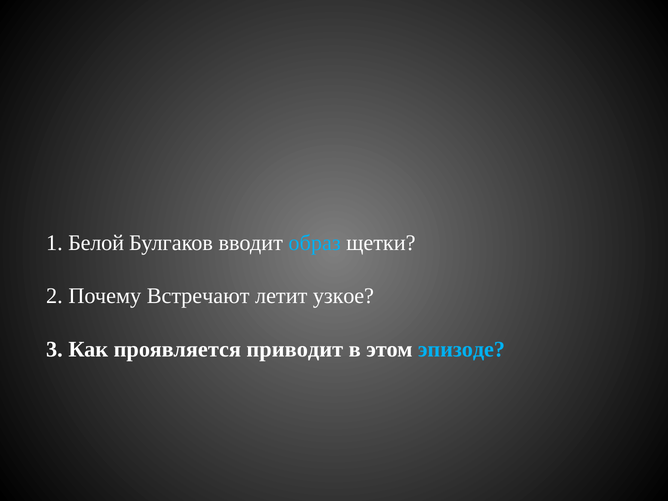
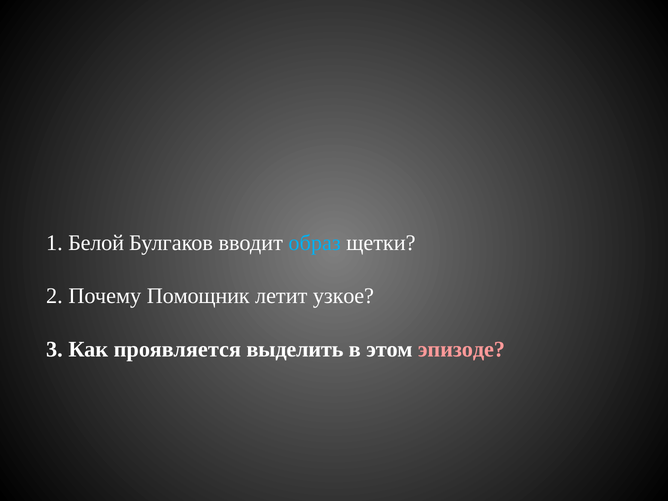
Встречают: Встречают -> Помощник (198, 296)
приводит: приводит -> выделить (295, 350)
эпизоде colour: light blue -> pink (461, 350)
